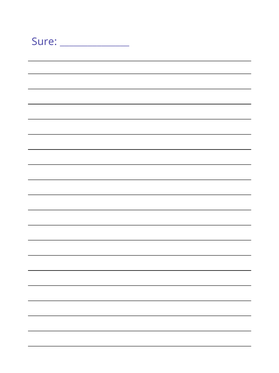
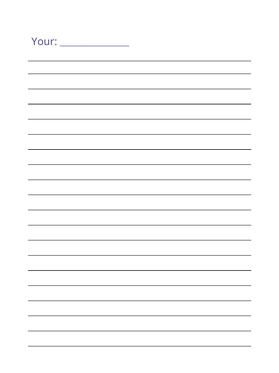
Sure: Sure -> Your (44, 42)
